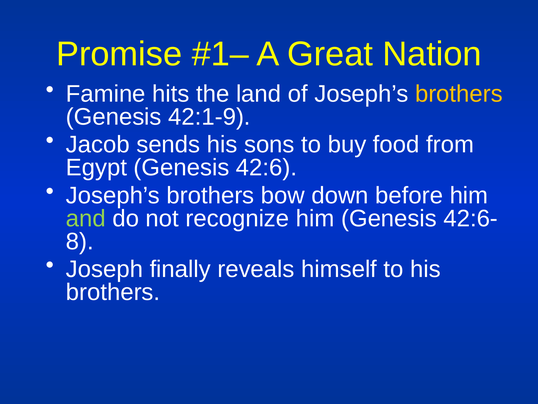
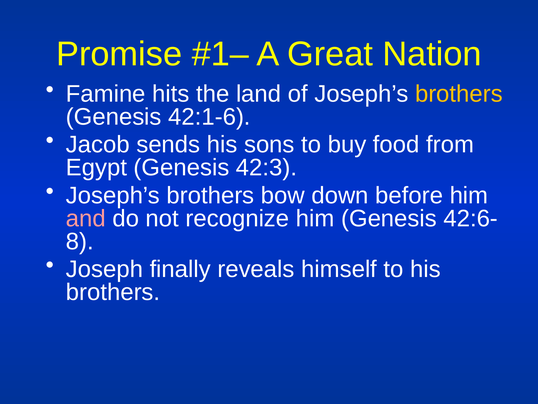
42:1-9: 42:1-9 -> 42:1-6 (209, 117)
42:6: 42:6 -> 42:3 (267, 168)
and colour: light green -> pink (86, 218)
